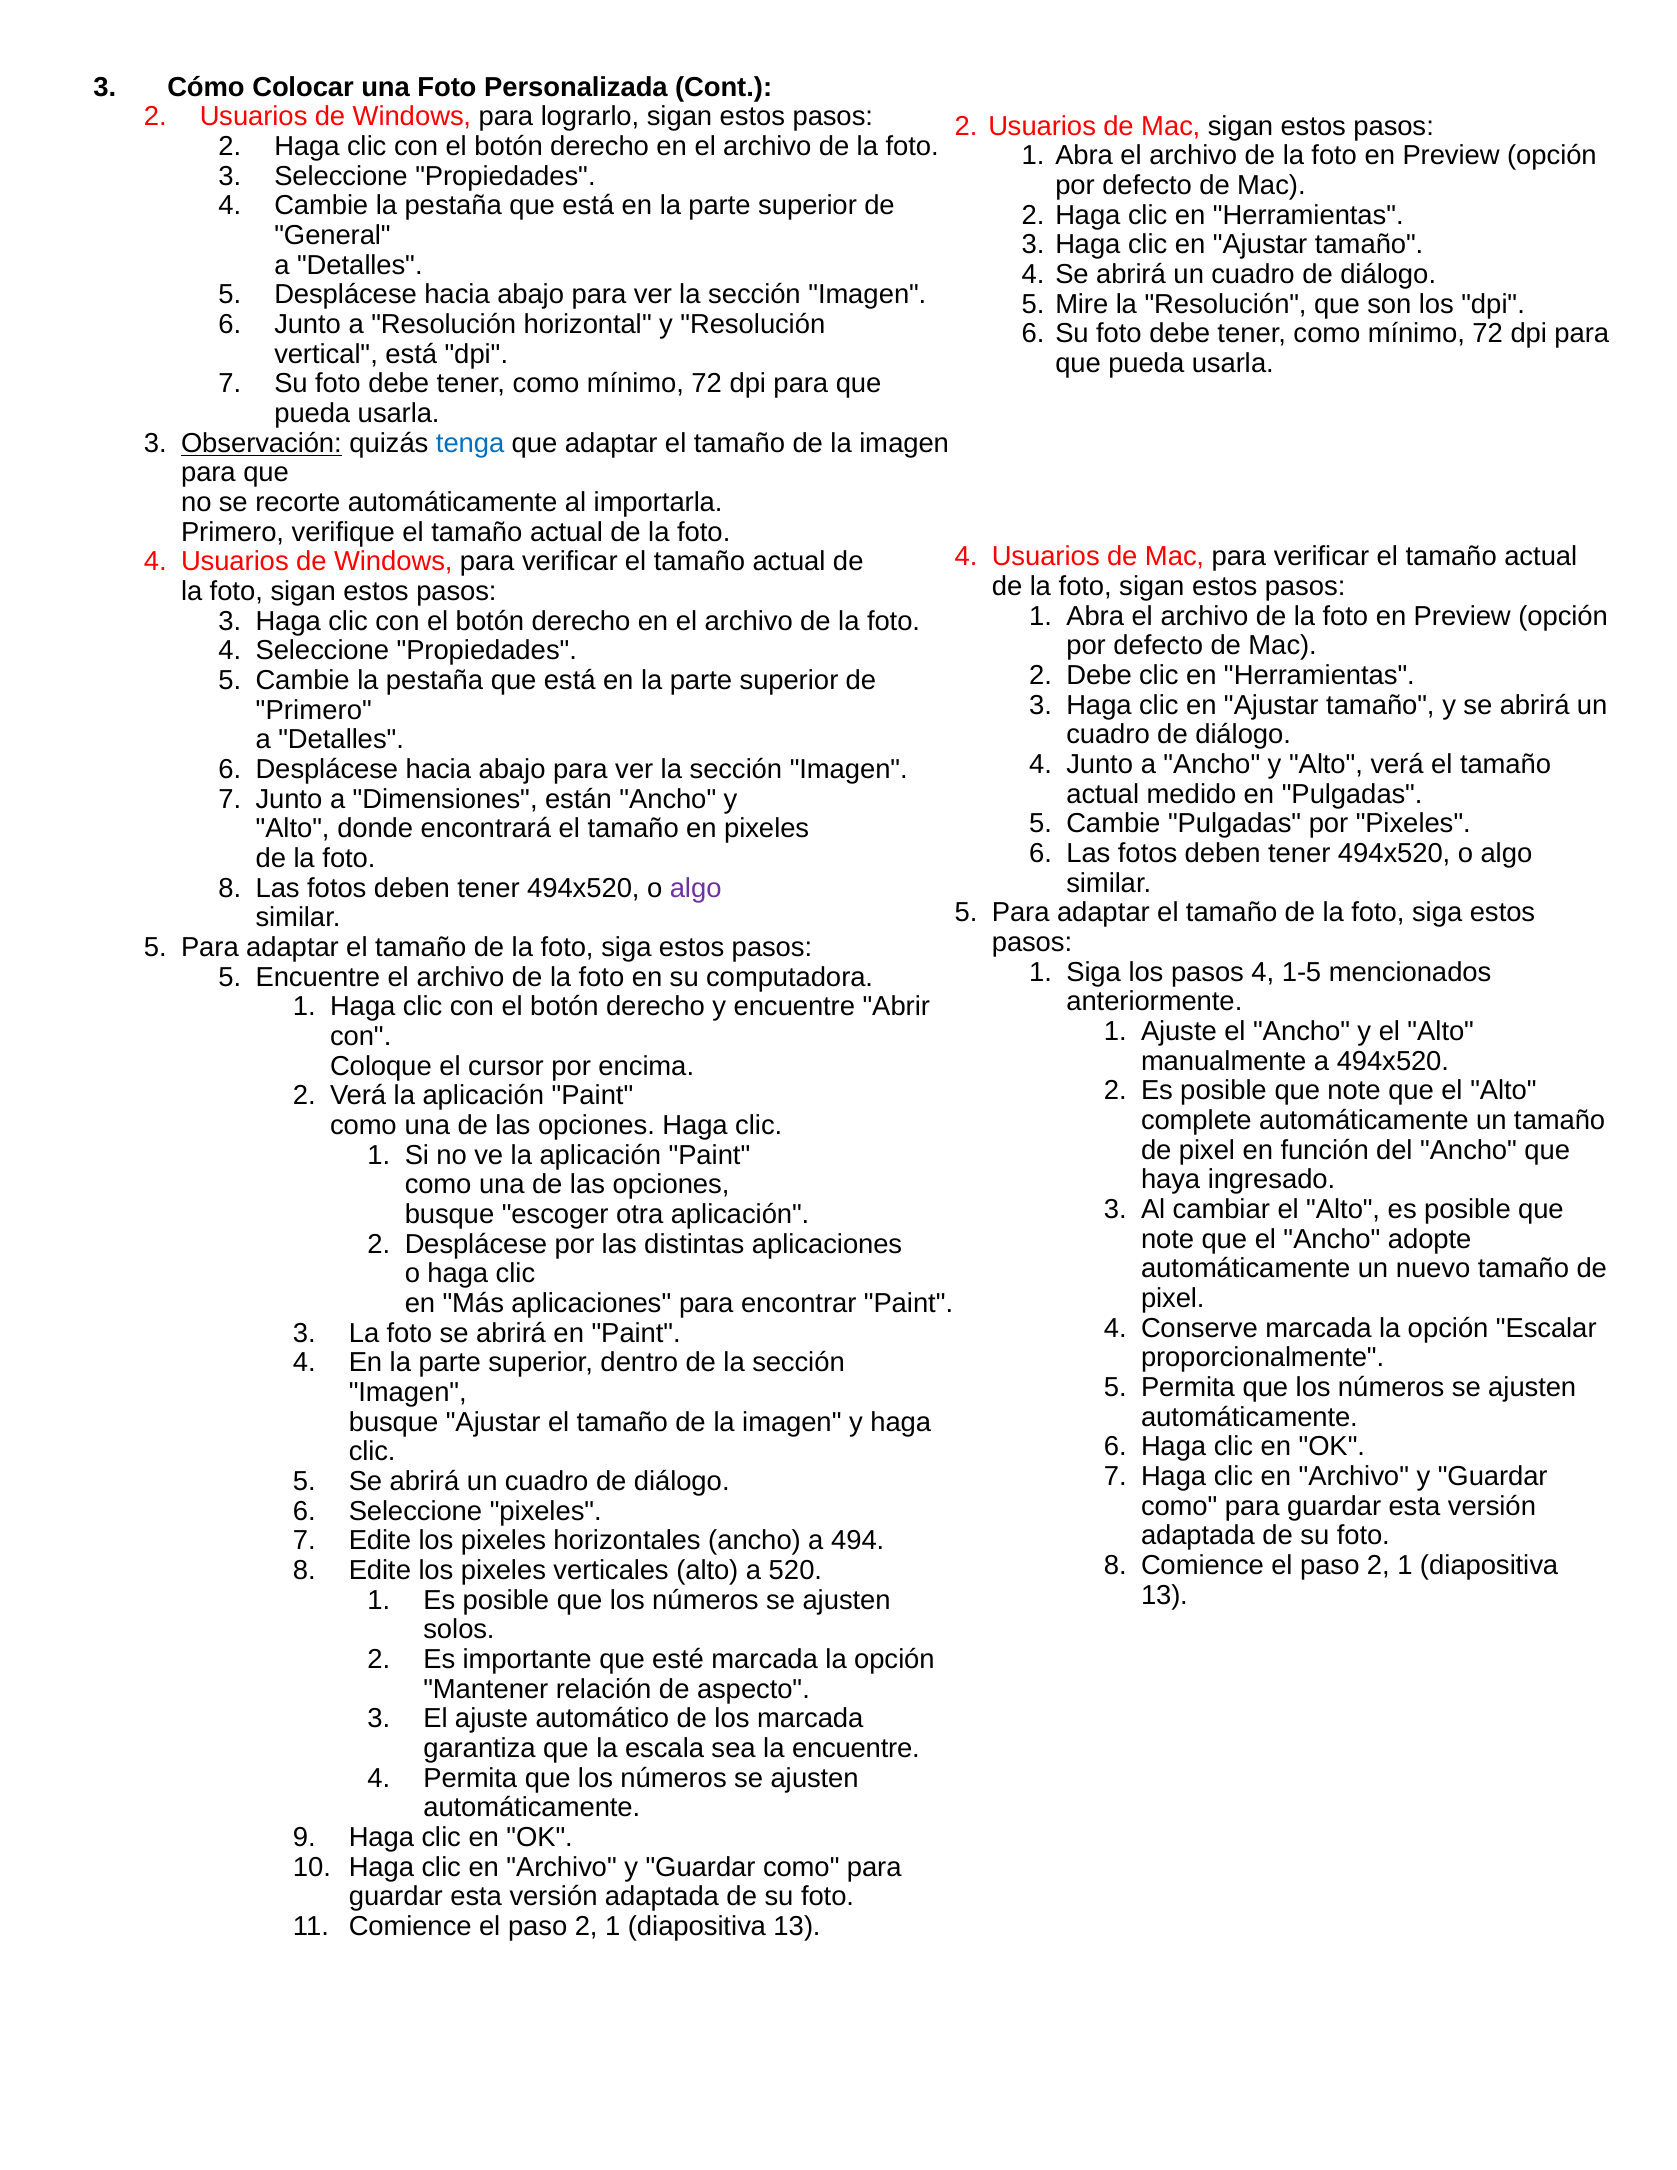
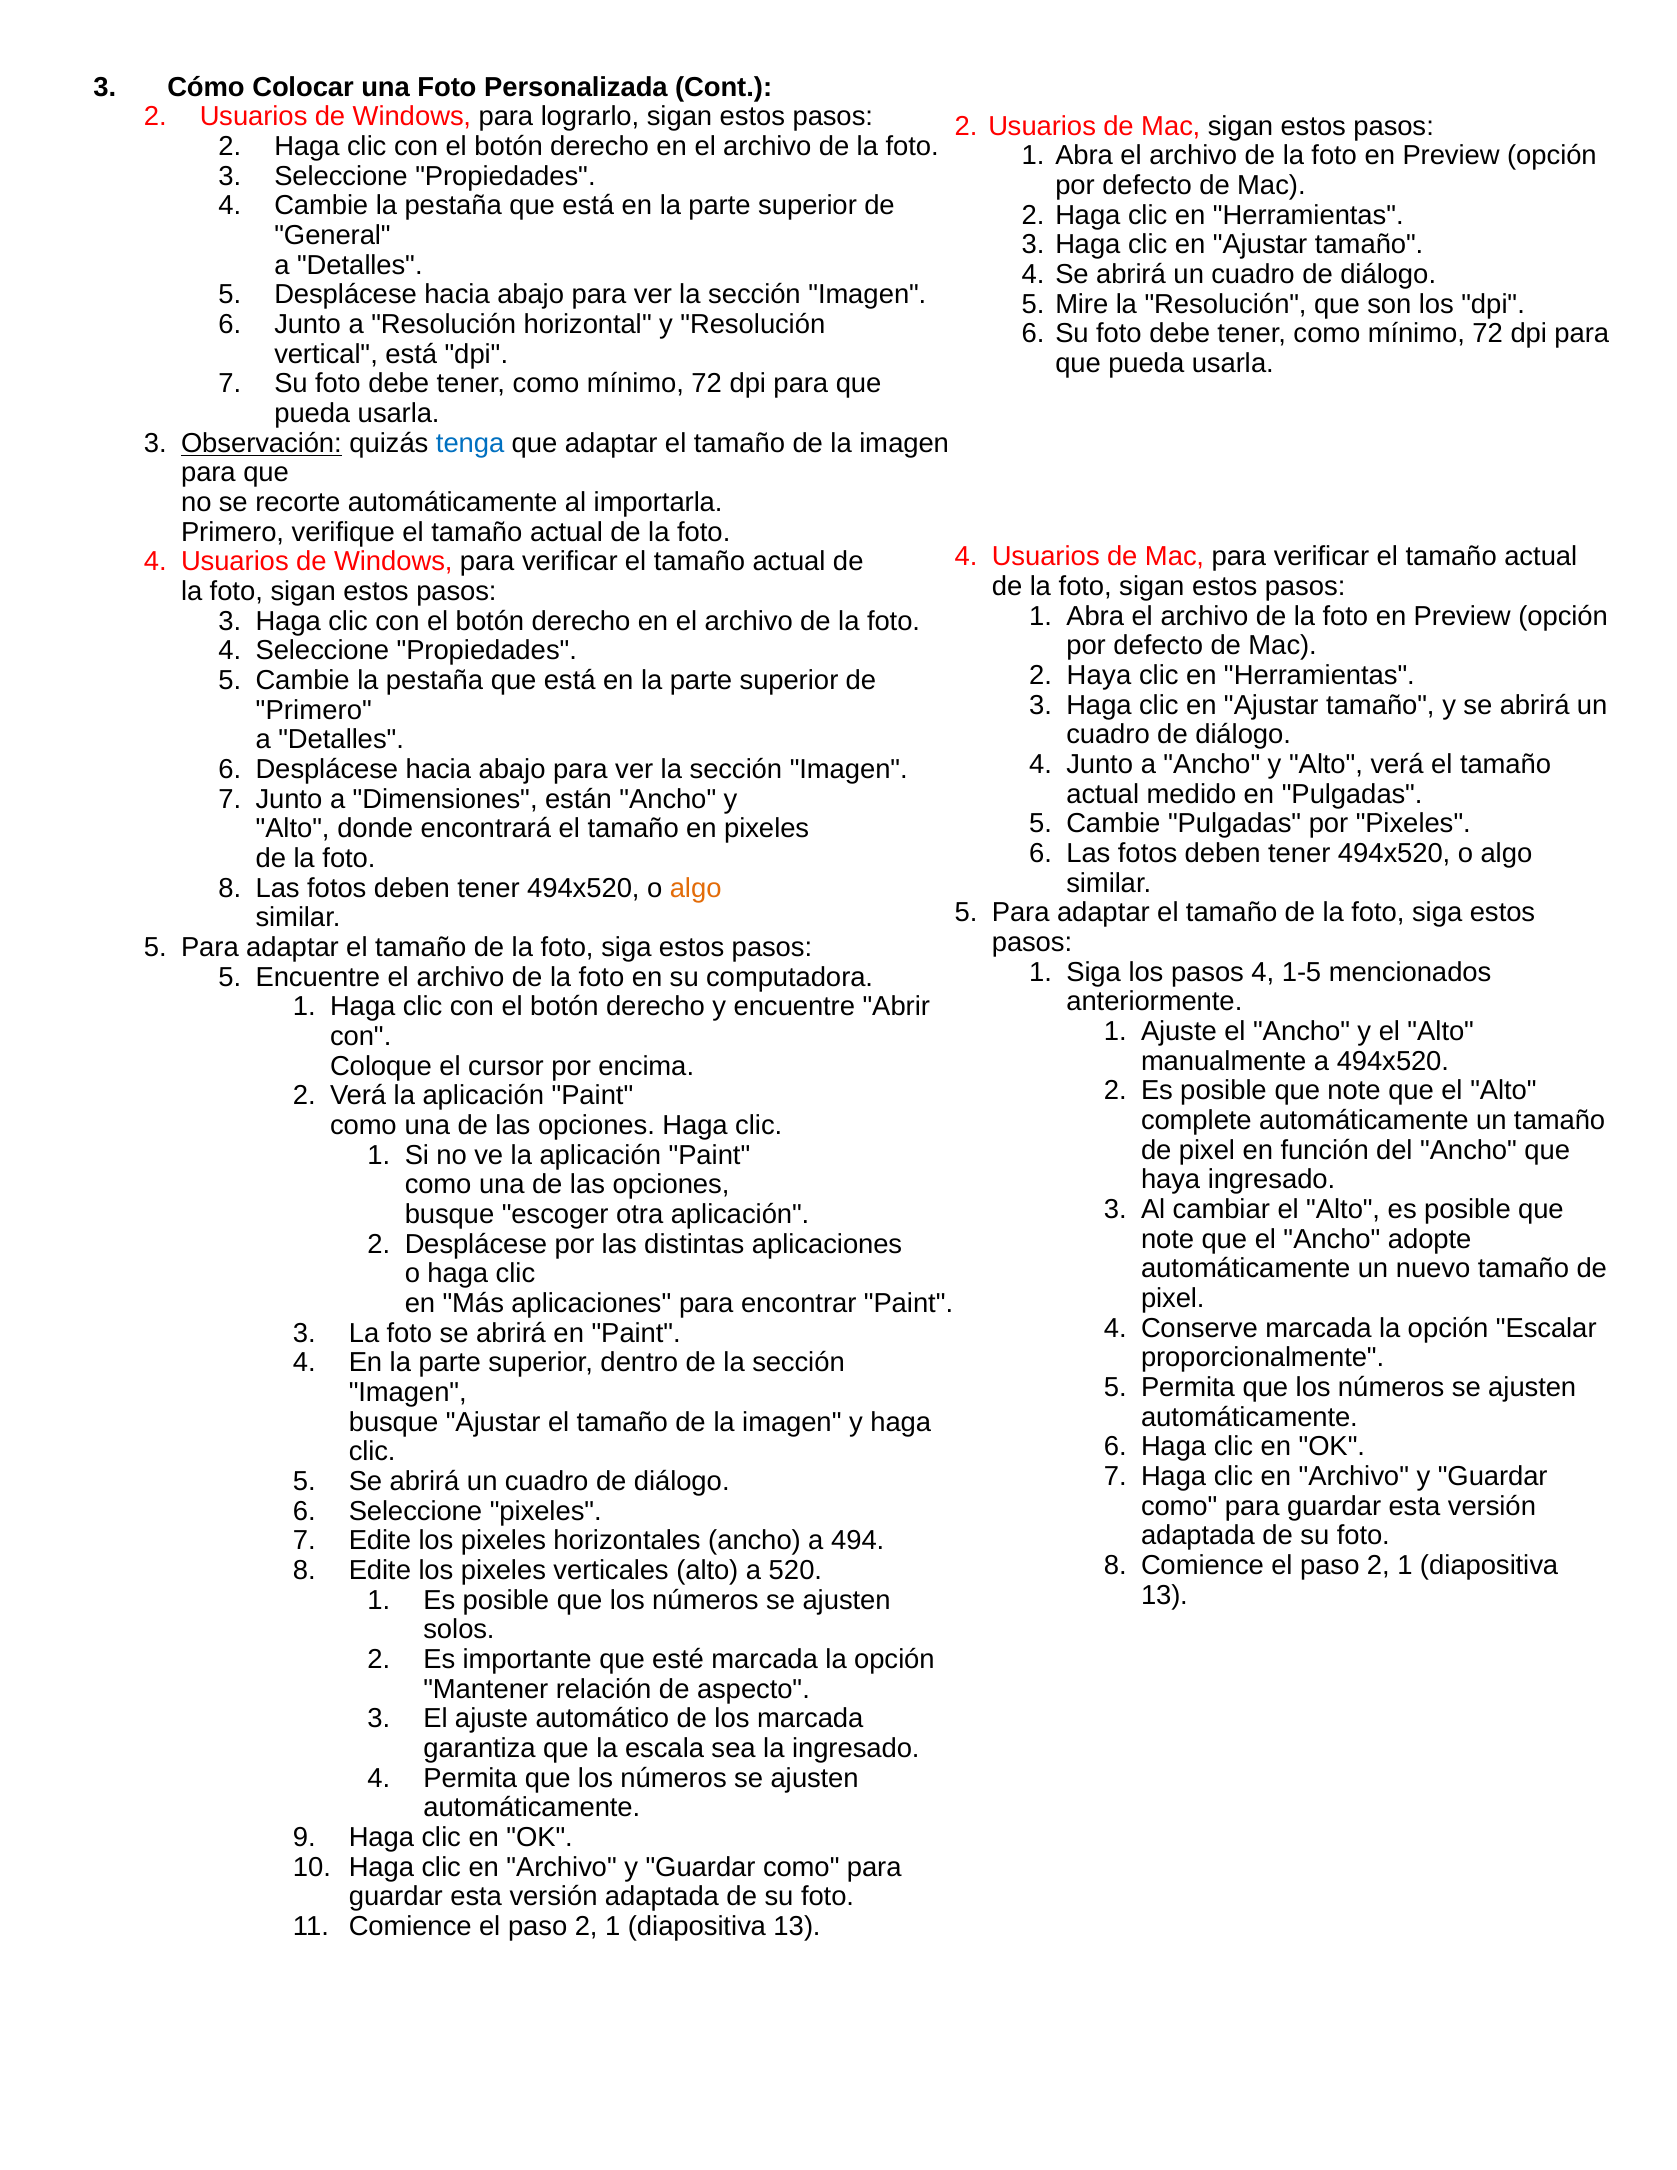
2 Debe: Debe -> Haya (1099, 675)
algo colour: purple -> orange (696, 888)
la encuentre: encuentre -> ingresado (856, 1749)
